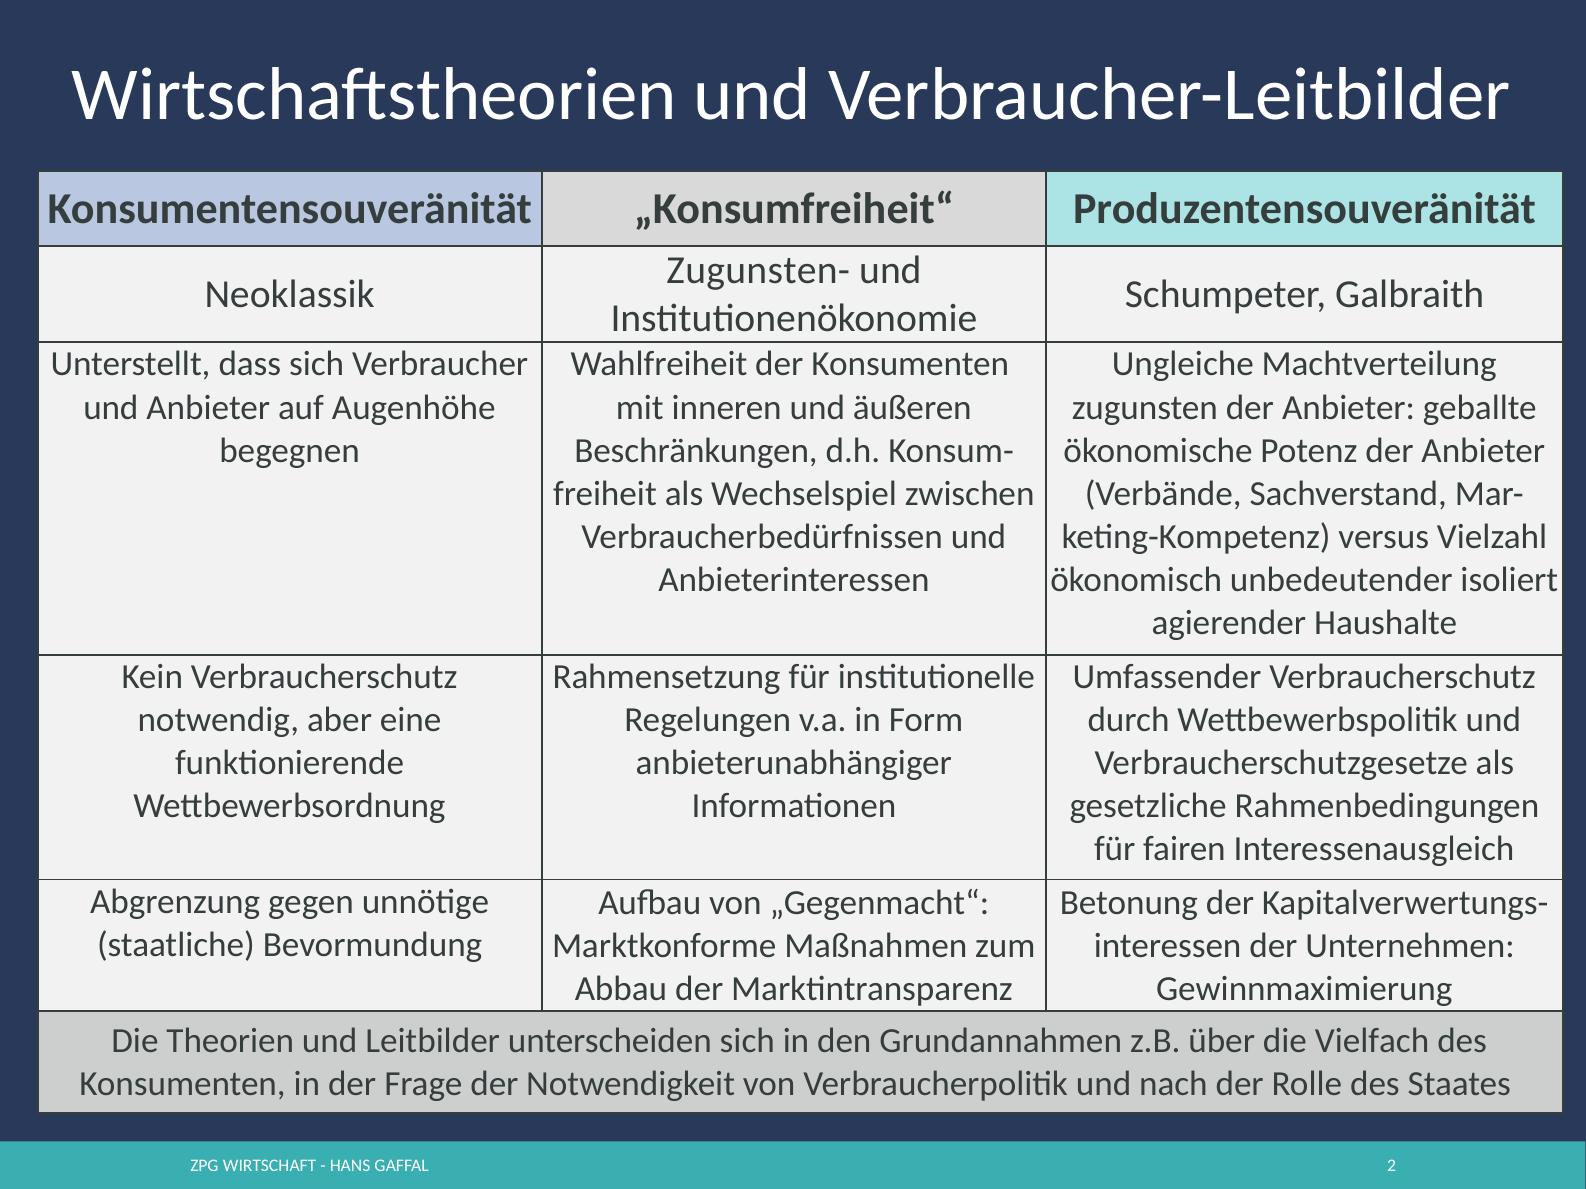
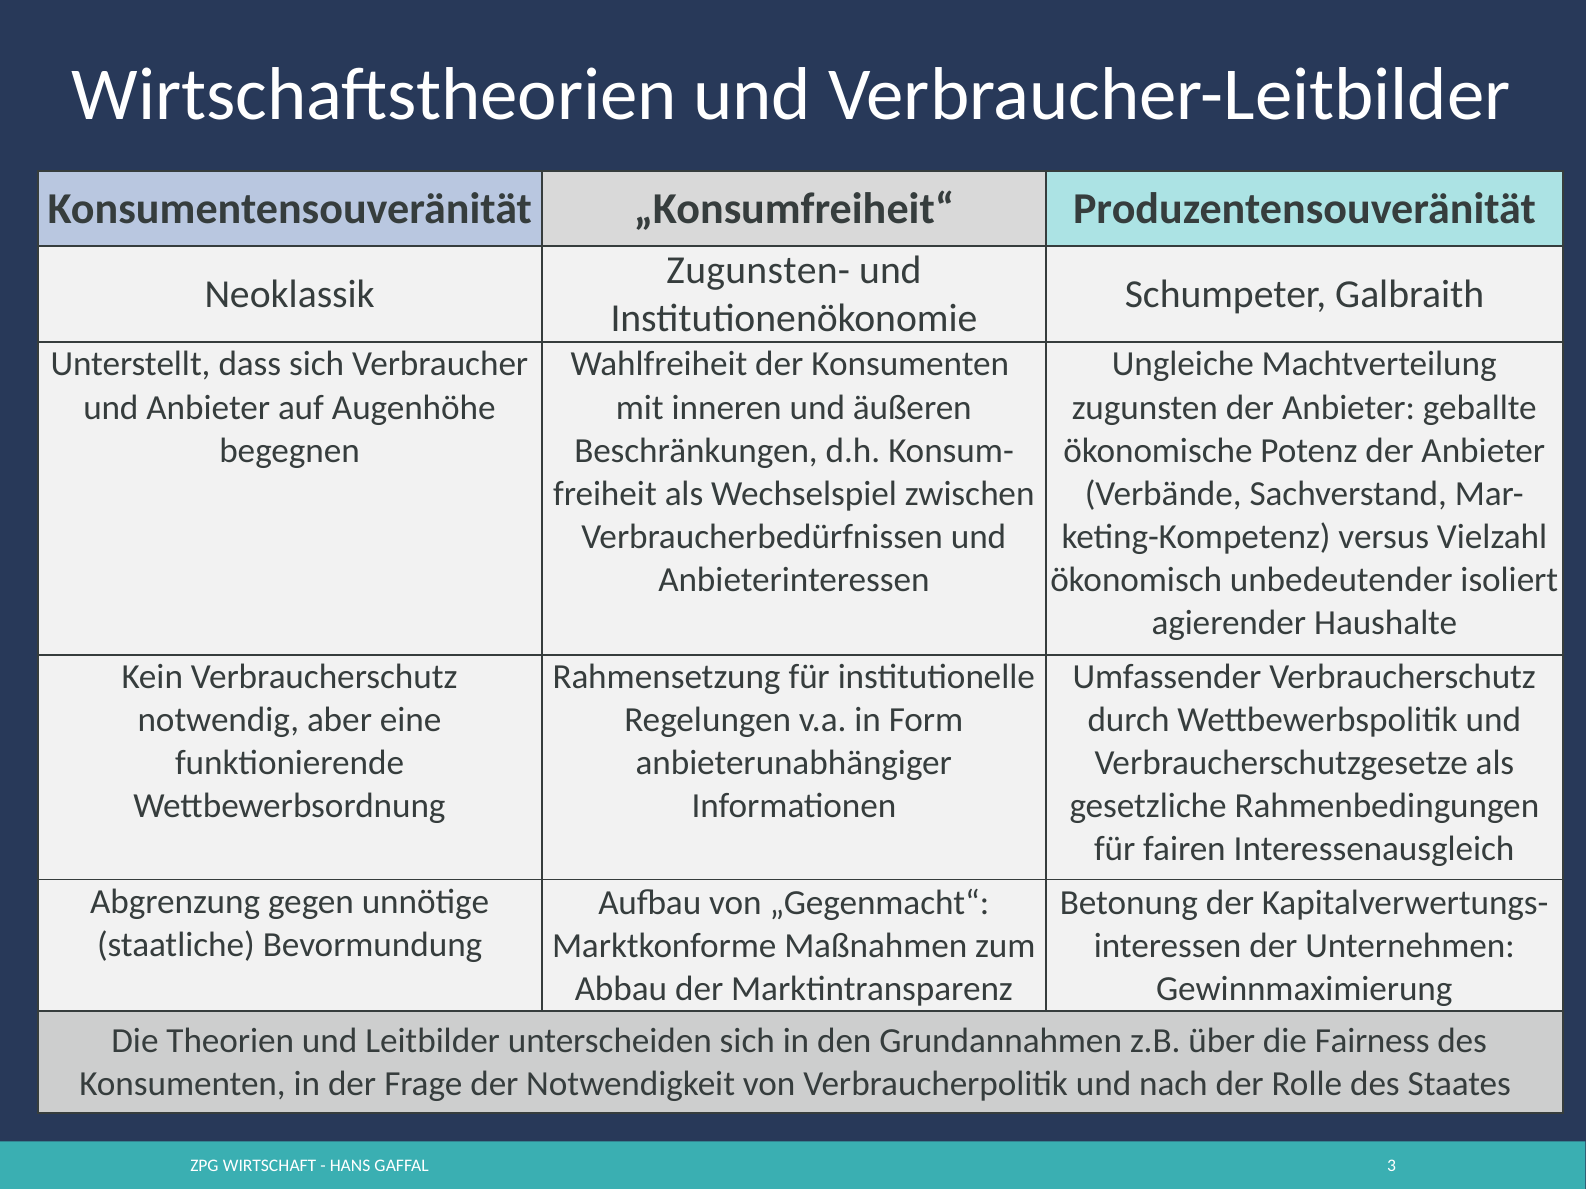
Vielfach: Vielfach -> Fairness (1372, 1041)
2: 2 -> 3 (1391, 1167)
